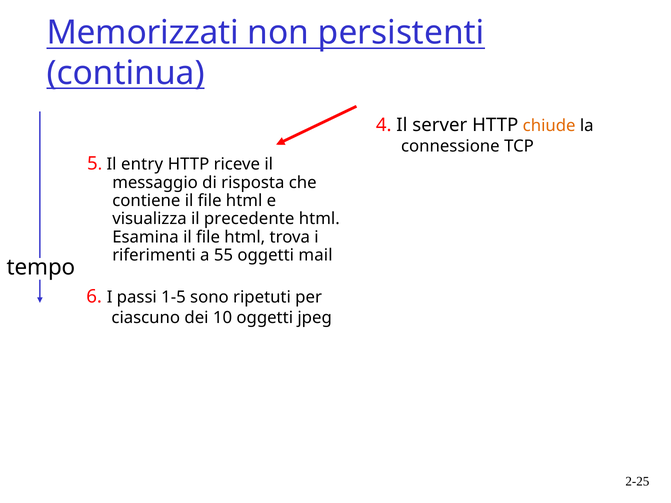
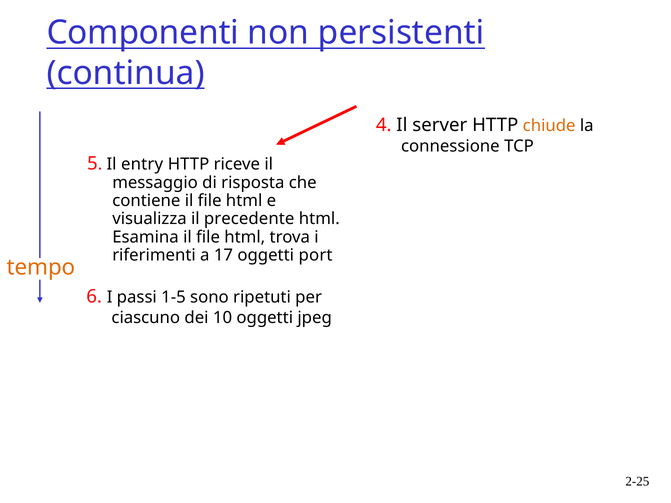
Memorizzati: Memorizzati -> Componenti (143, 33)
55: 55 -> 17 (223, 255)
mail: mail -> port (316, 255)
tempo colour: black -> orange (41, 267)
